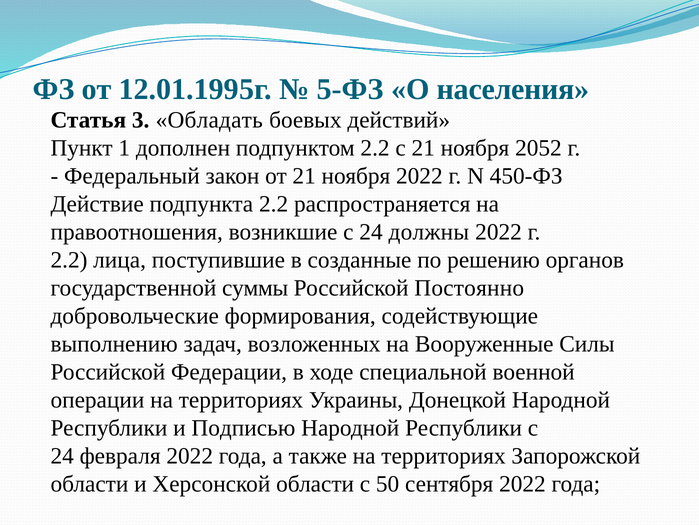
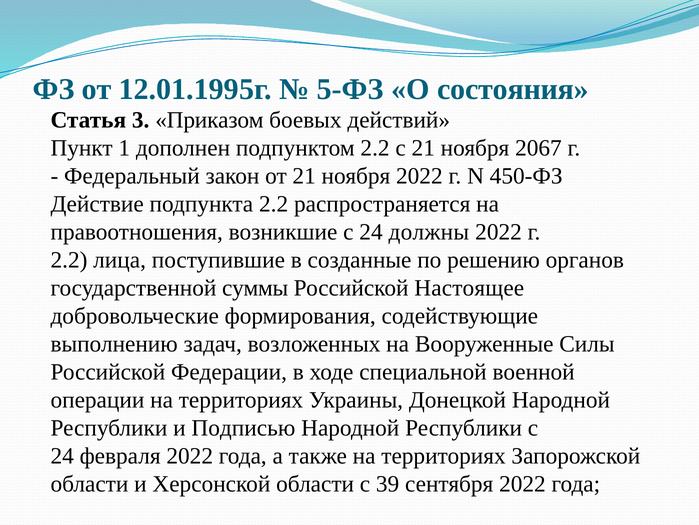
населения: населения -> состояния (513, 89)
Обладать: Обладать -> Приказом (209, 120)
2052: 2052 -> 2067 (538, 148)
Постоянно: Постоянно -> Настоящее (469, 288)
50: 50 -> 39 (388, 483)
